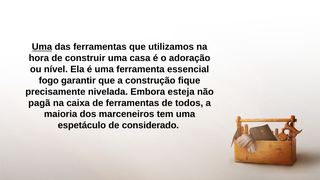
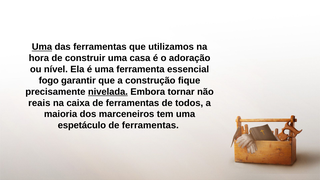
nivelada underline: none -> present (108, 92)
esteja: esteja -> tornar (181, 92)
pagã: pagã -> reais (39, 103)
considerado: considerado -> ferramentas (150, 125)
